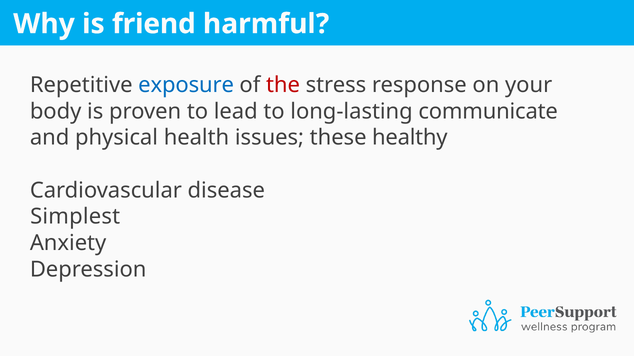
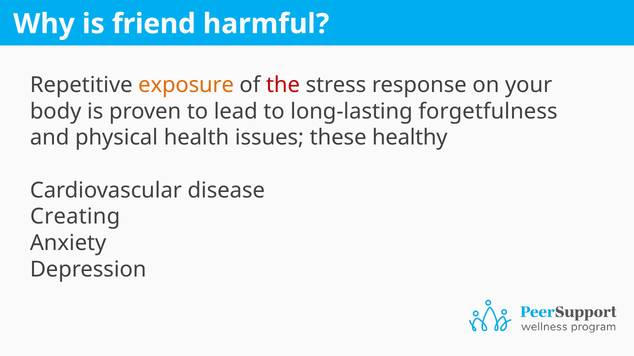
exposure colour: blue -> orange (186, 85)
communicate: communicate -> forgetfulness (488, 111)
Simplest: Simplest -> Creating (75, 217)
